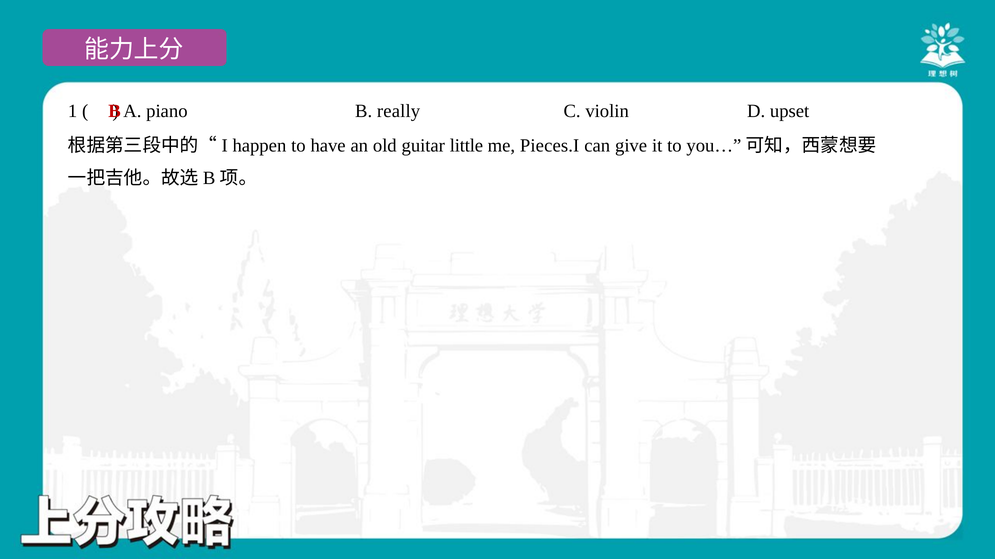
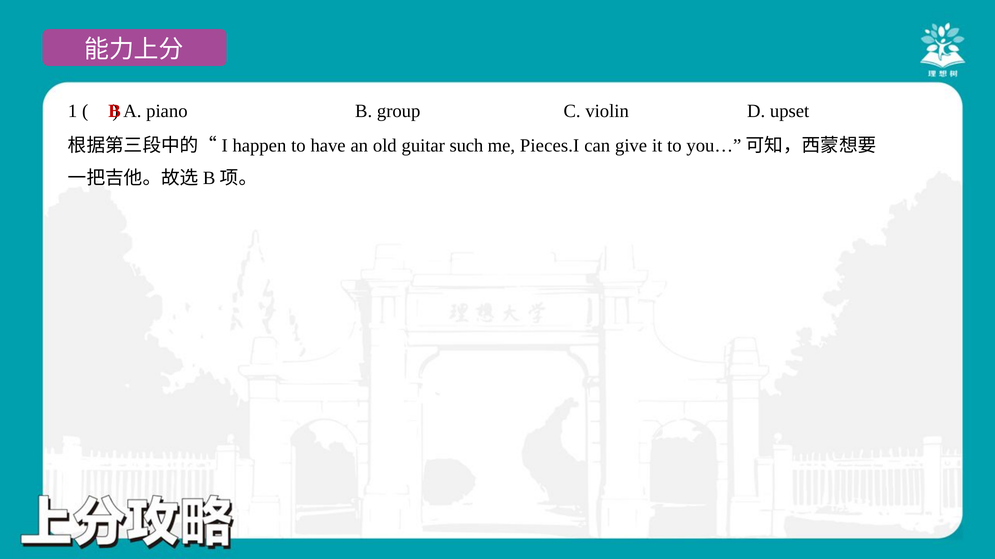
really: really -> group (399, 111)
little: little -> such (466, 146)
